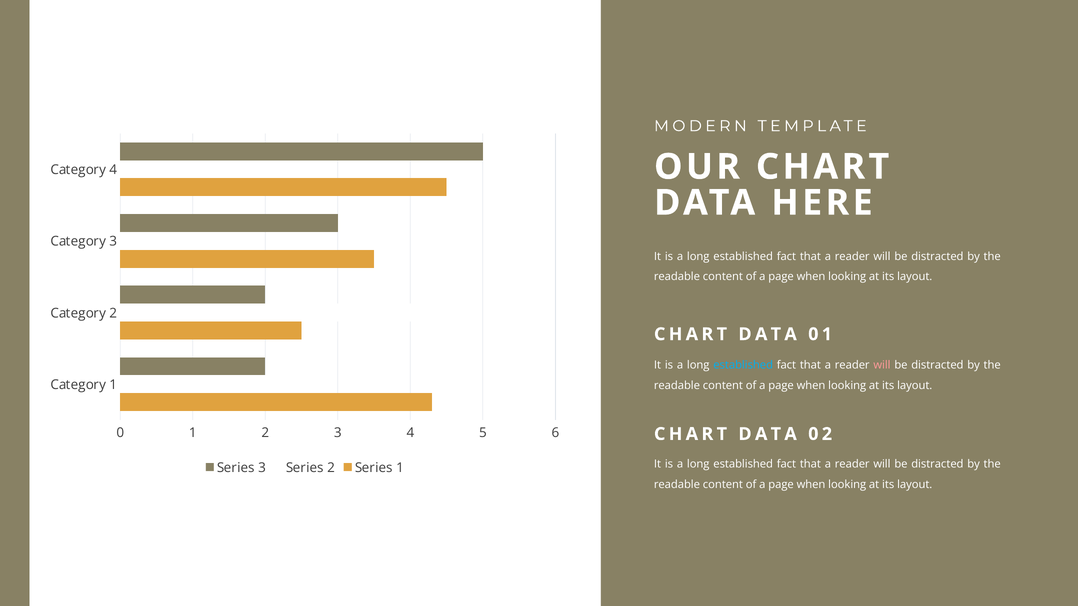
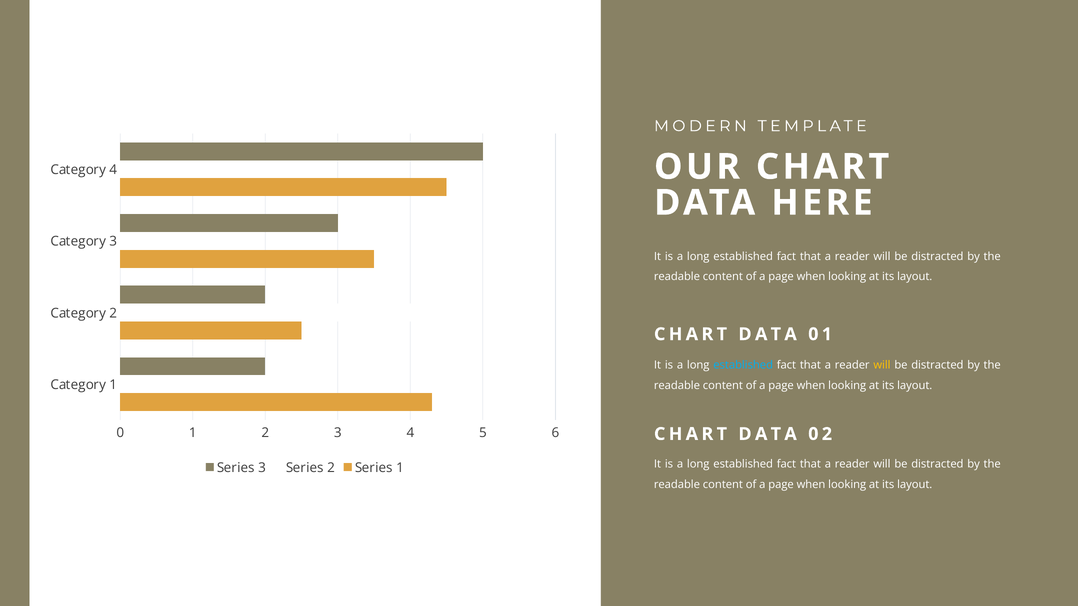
will colour: pink -> yellow (882, 365)
